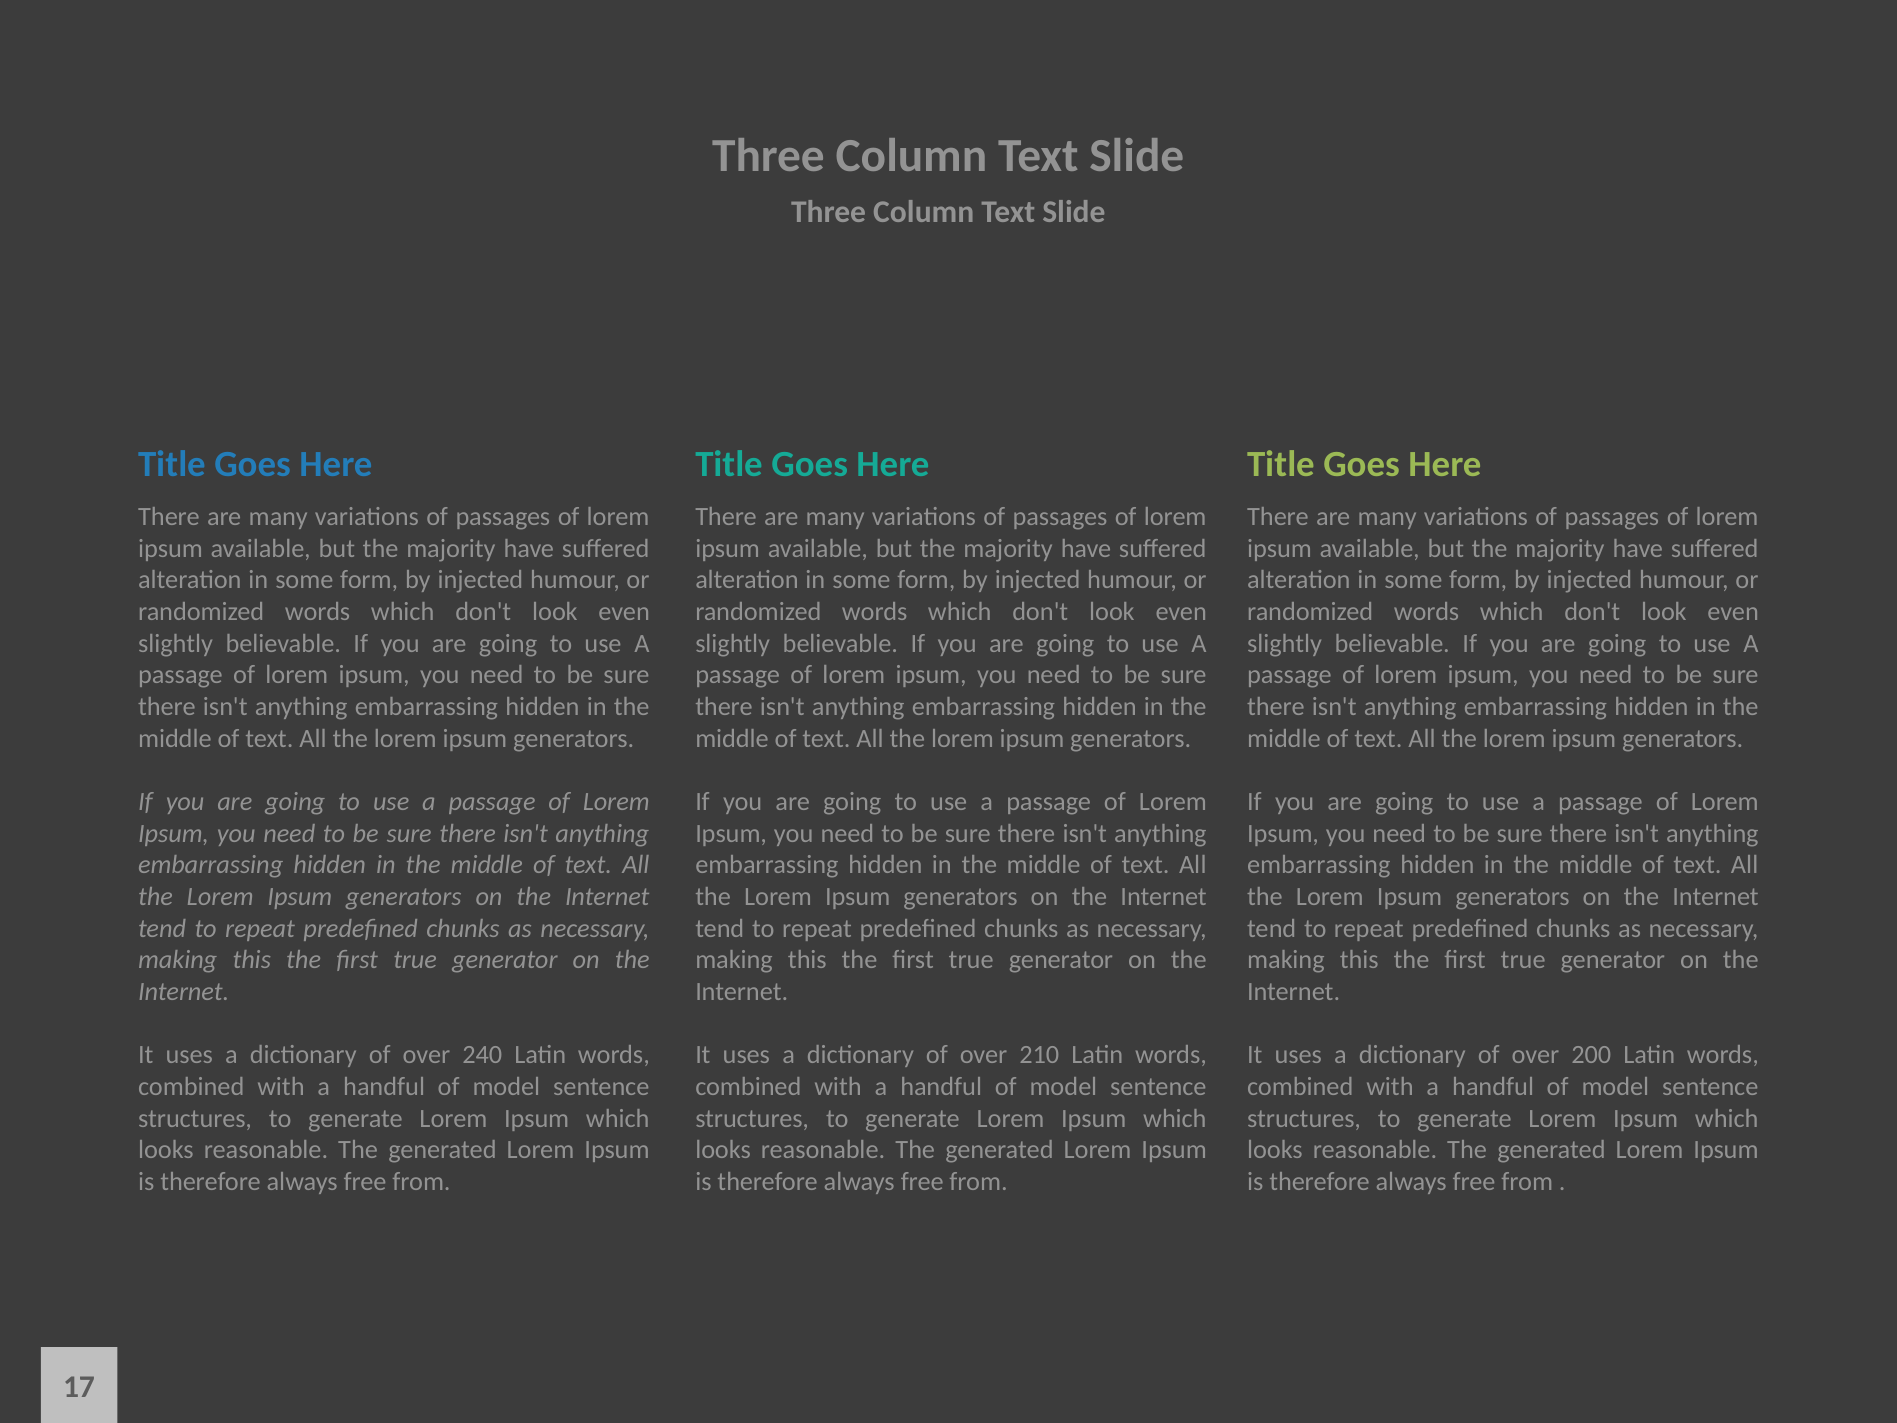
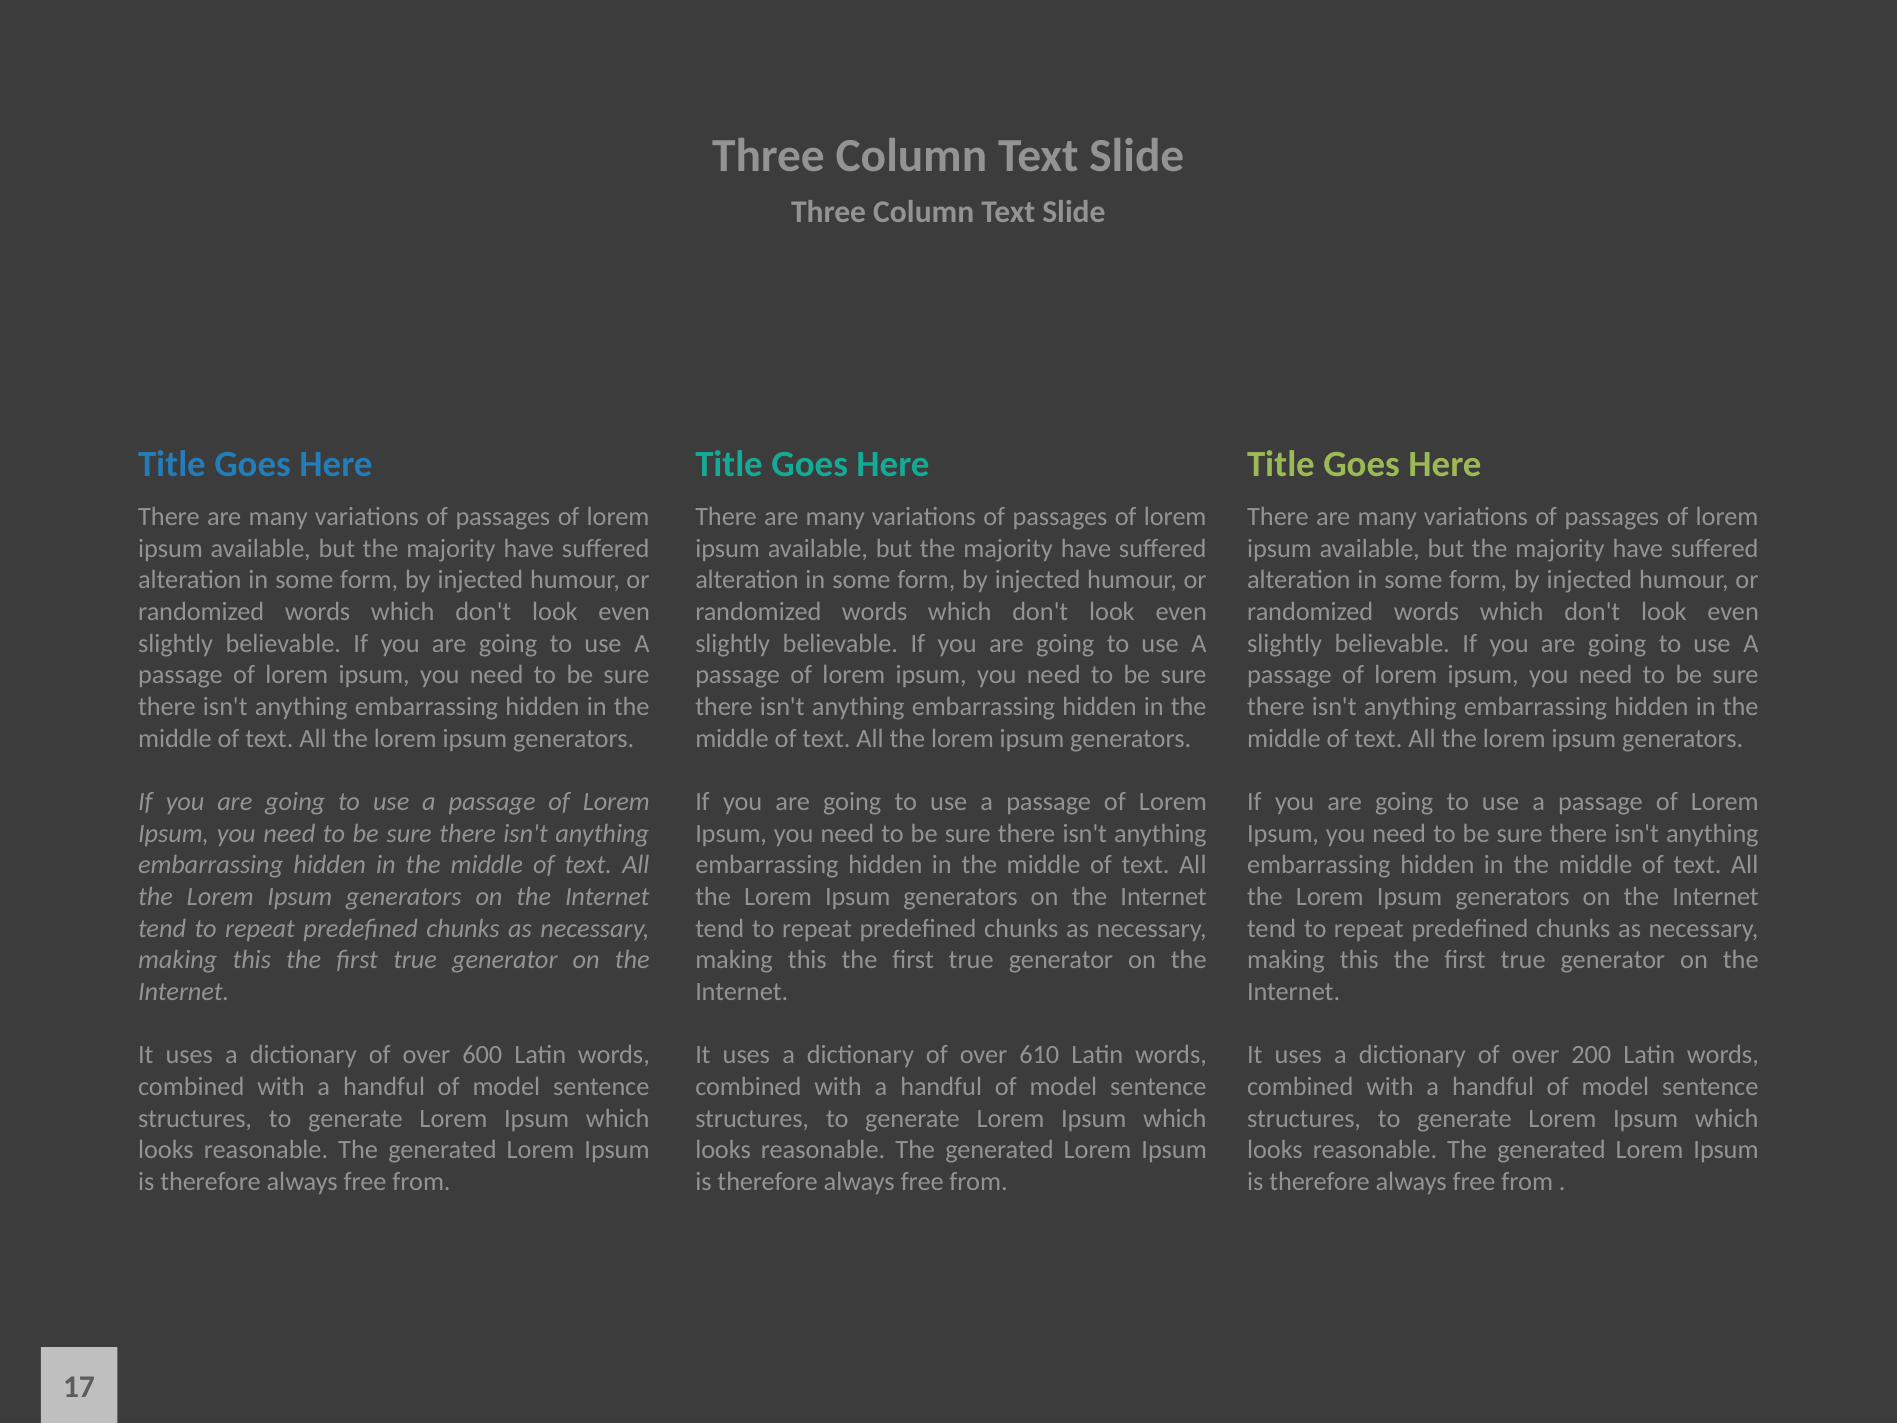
240: 240 -> 600 (482, 1055)
210: 210 -> 610 (1039, 1055)
